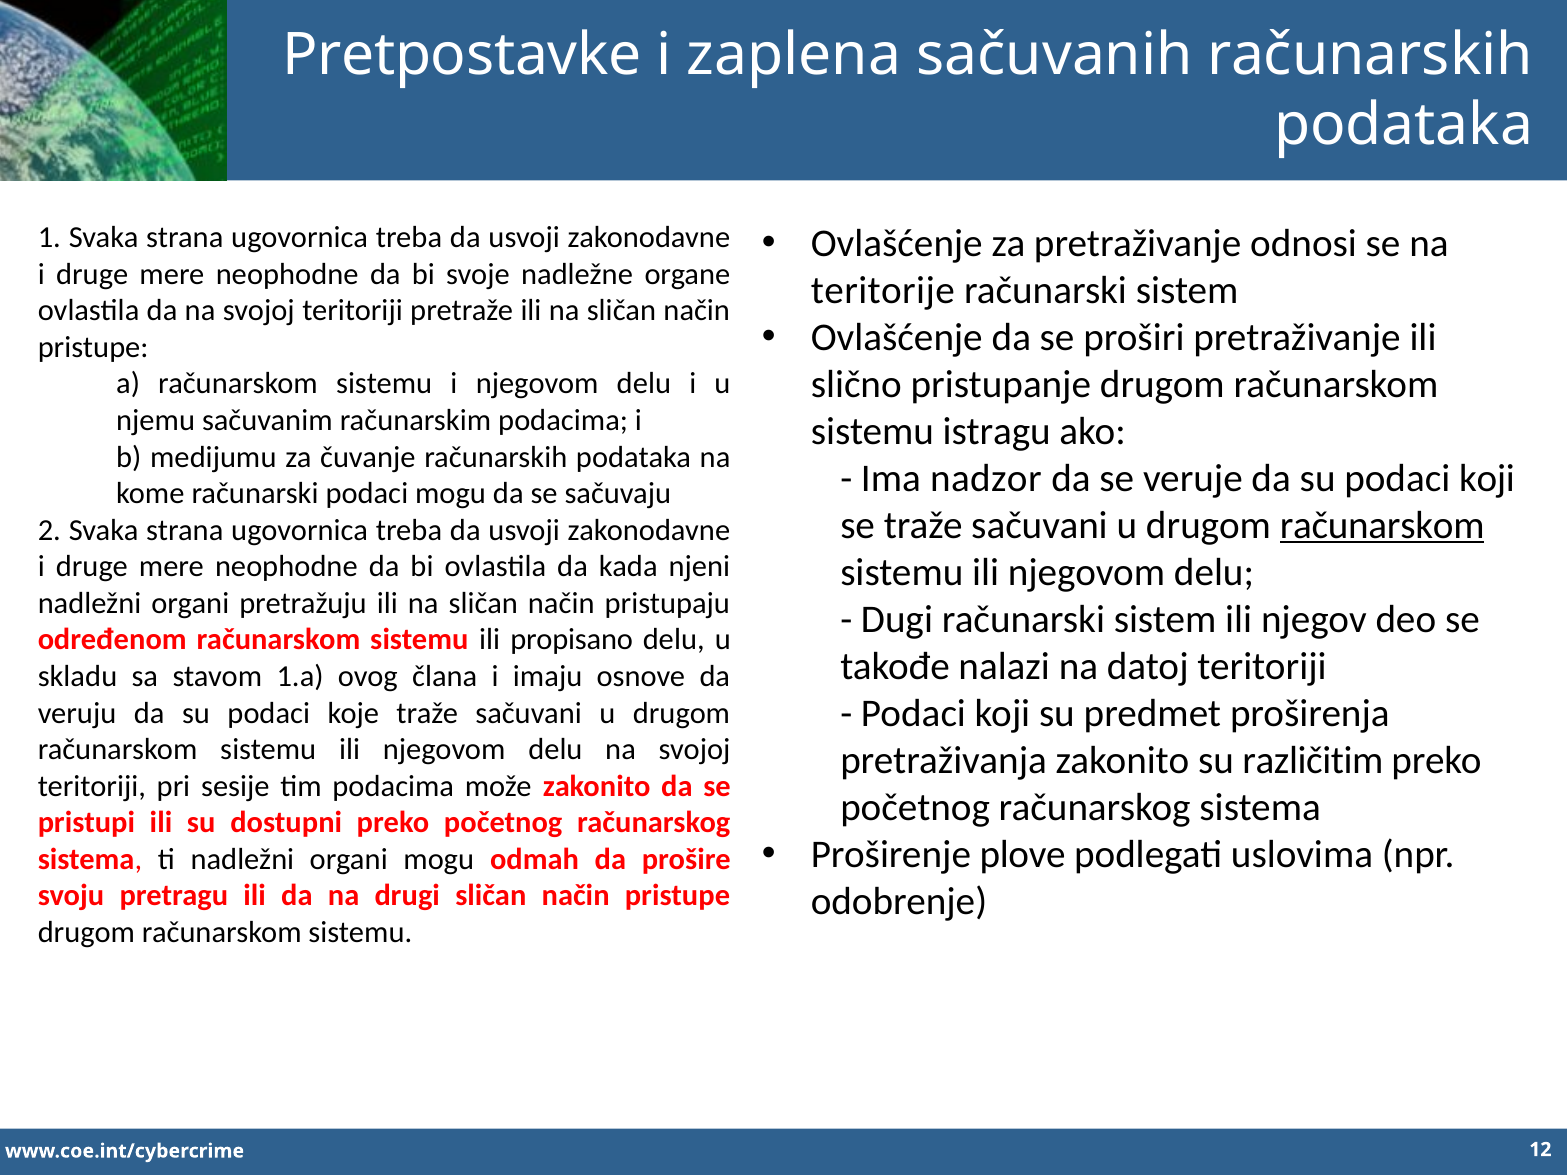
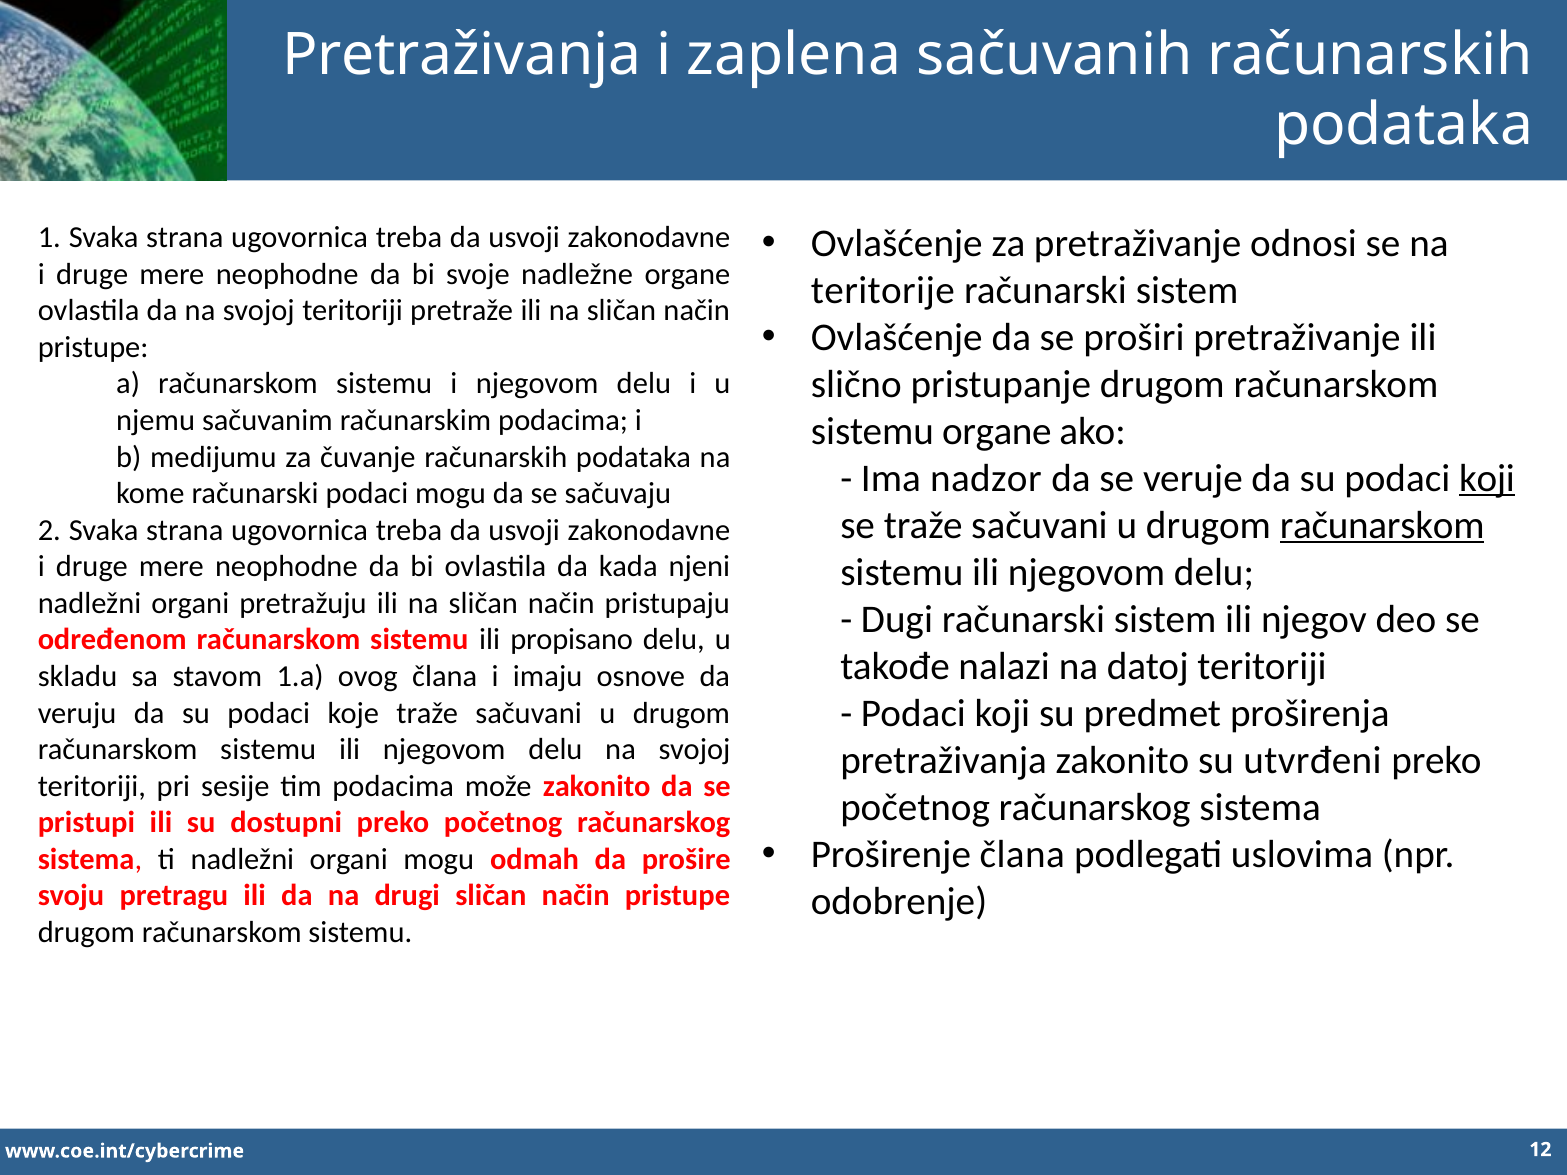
Pretpostavke: Pretpostavke -> Pretraživanja (462, 55)
sistemu istragu: istragu -> organe (997, 431)
koji underline: none -> present (1487, 478)
različitim: različitim -> utvrđeni (1313, 761)
Proširenje plove: plove -> člana (1022, 855)
